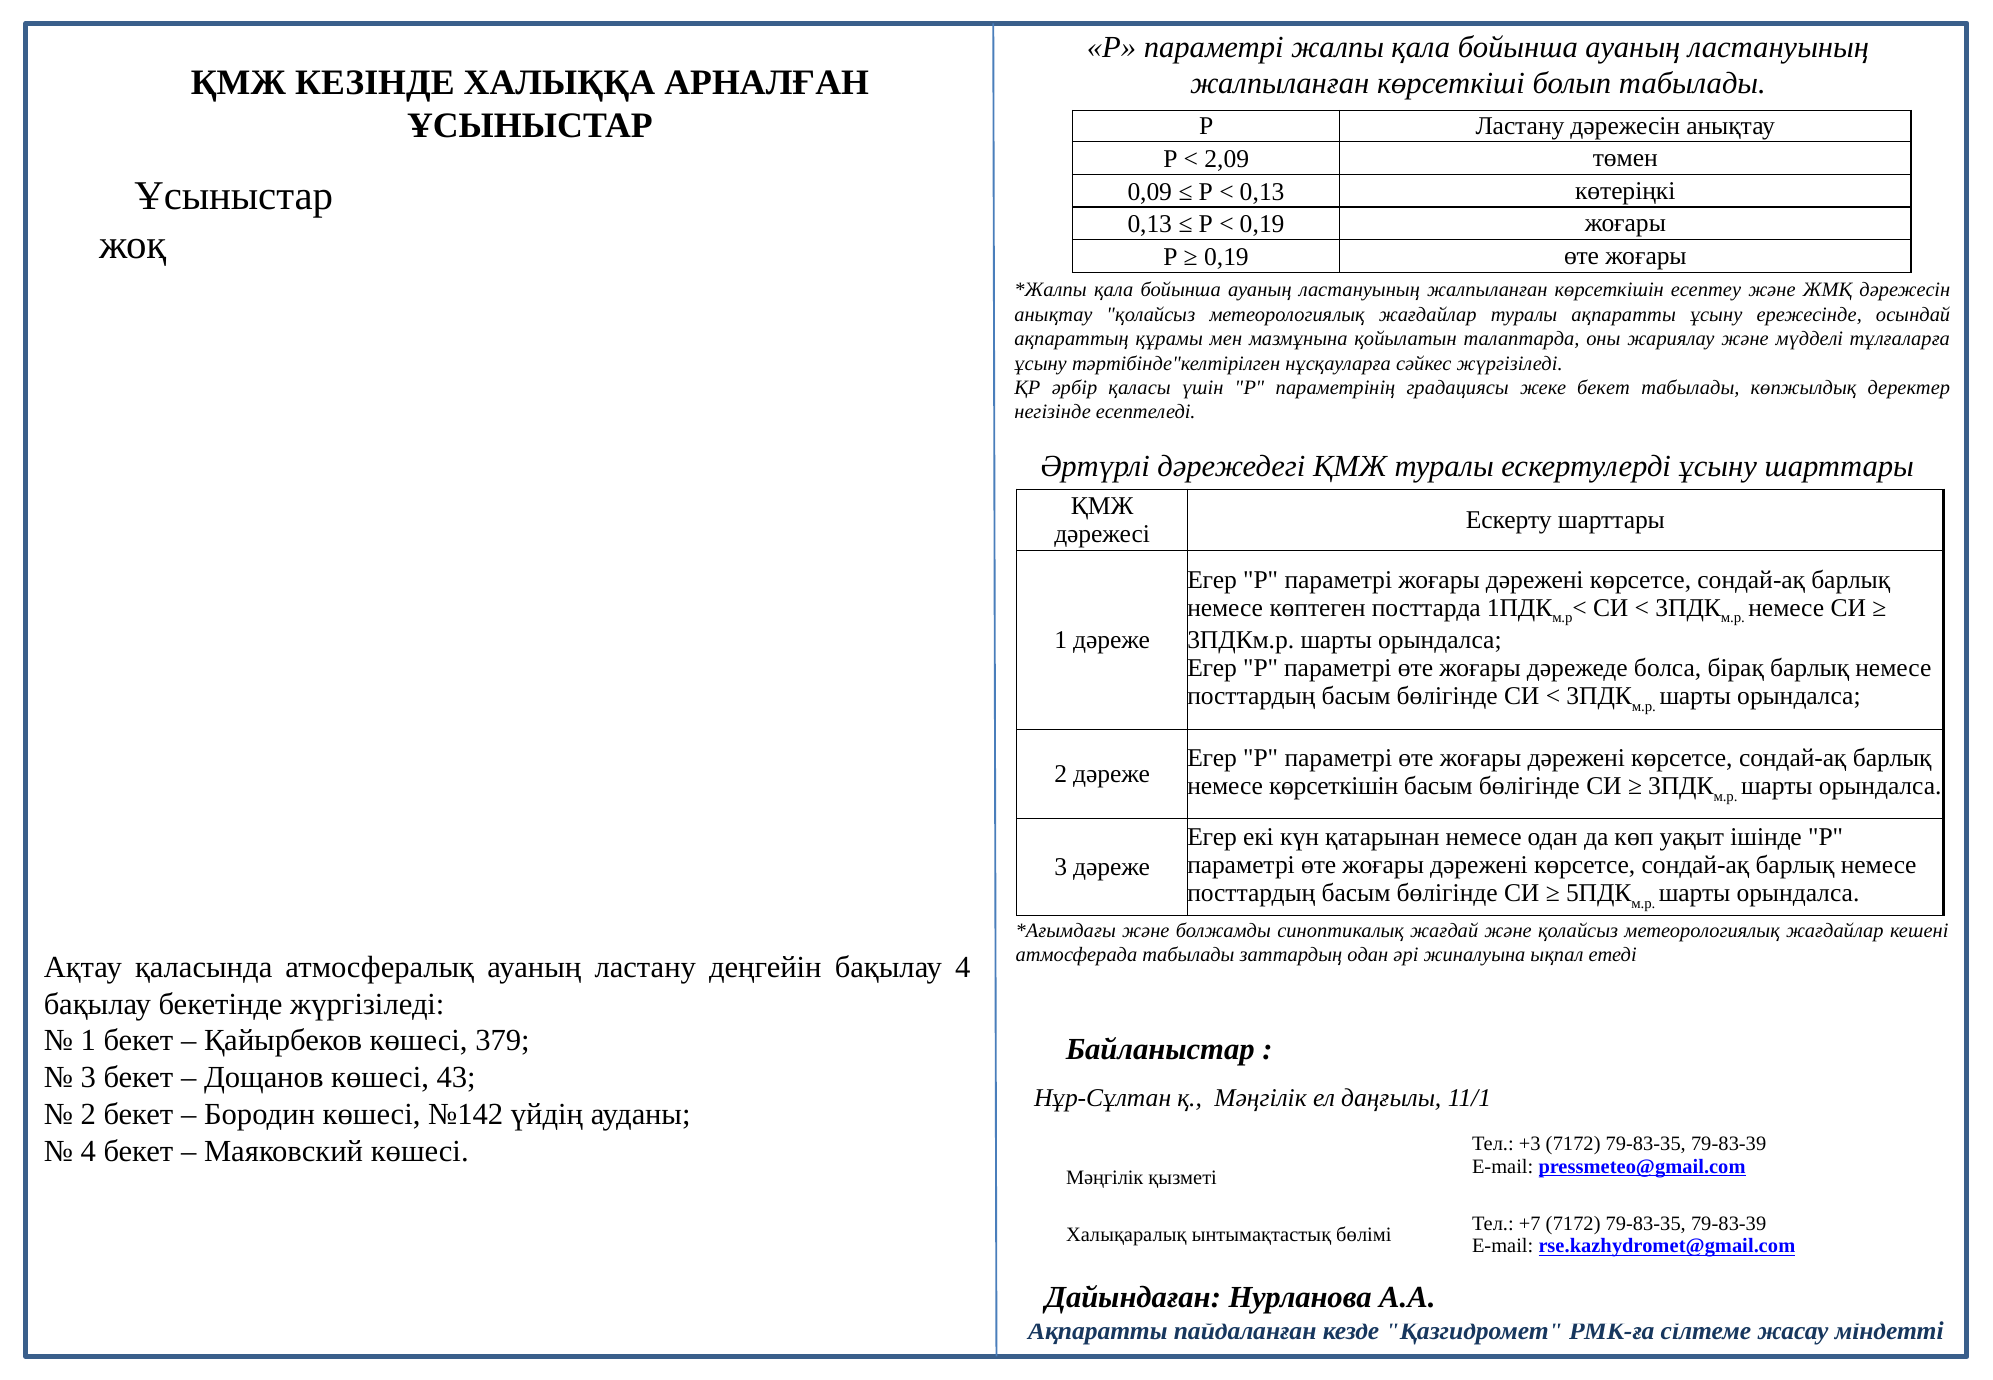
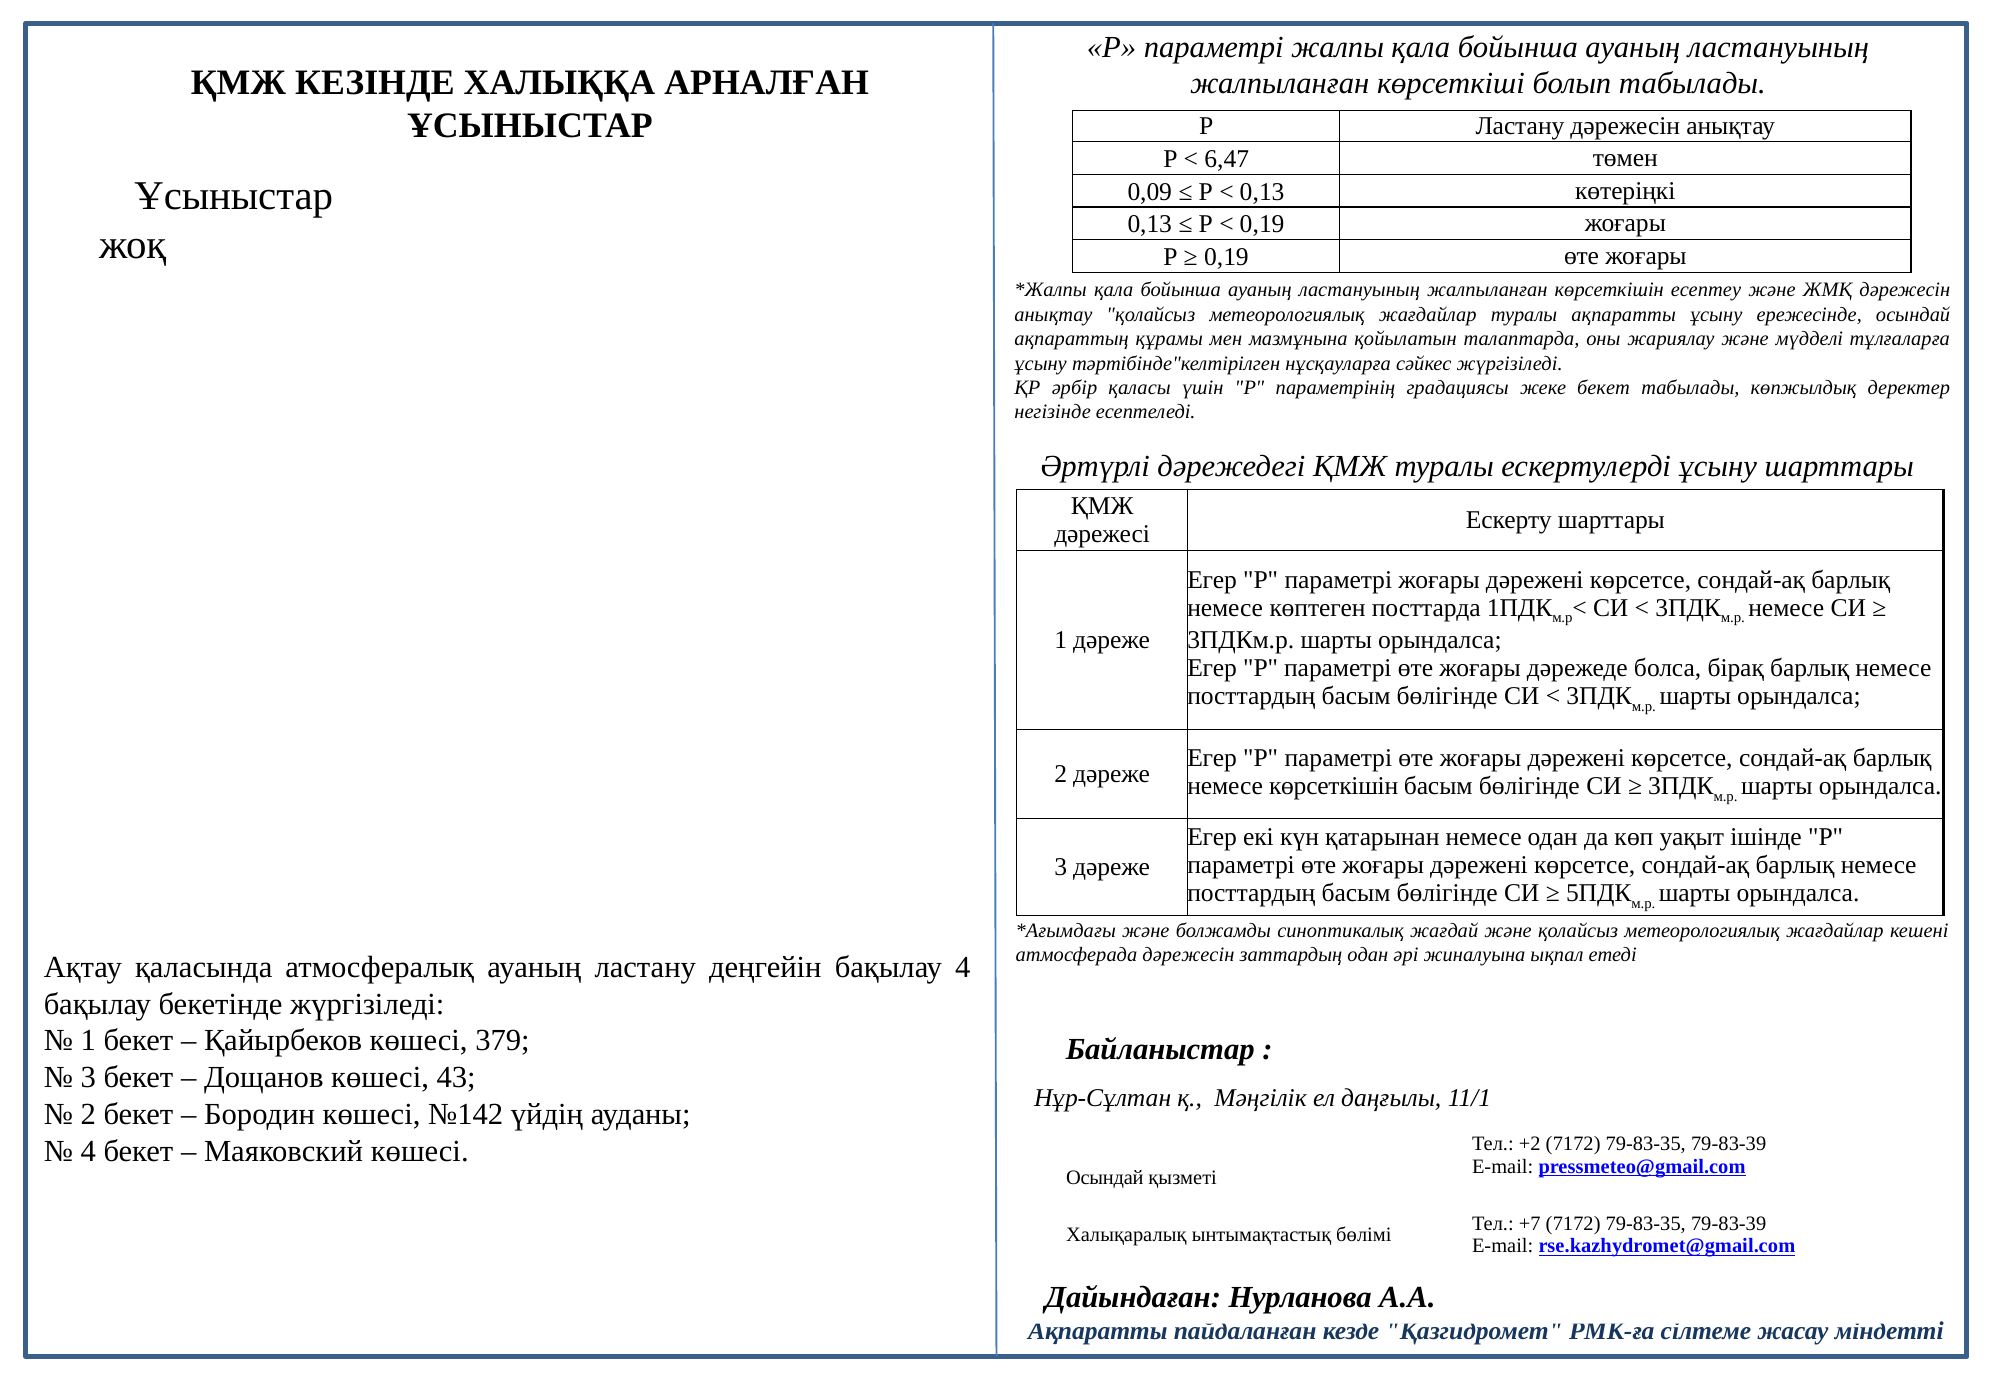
2,09: 2,09 -> 6,47 (1227, 159)
атмосферада табылады: табылады -> дәрежесін (1188, 955)
+3: +3 -> +2 (1530, 1143)
Мәңгілік: Мәңгілік -> Осындай (1105, 1178)
